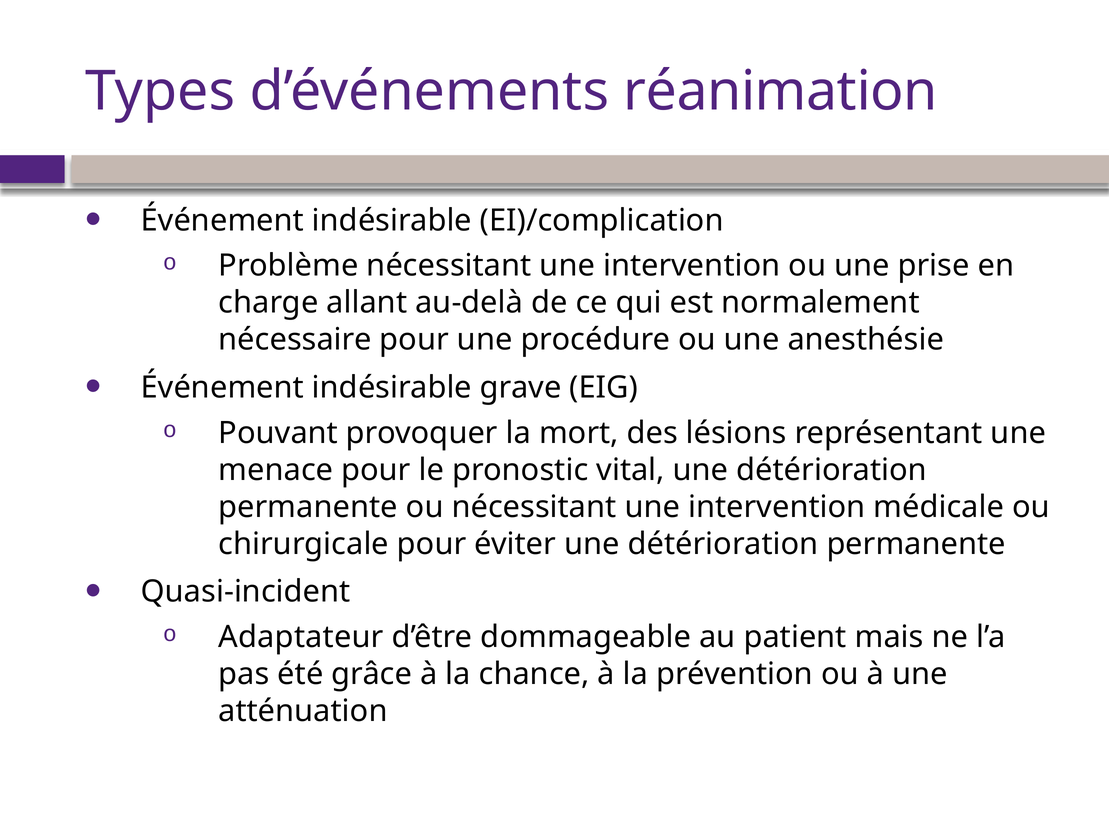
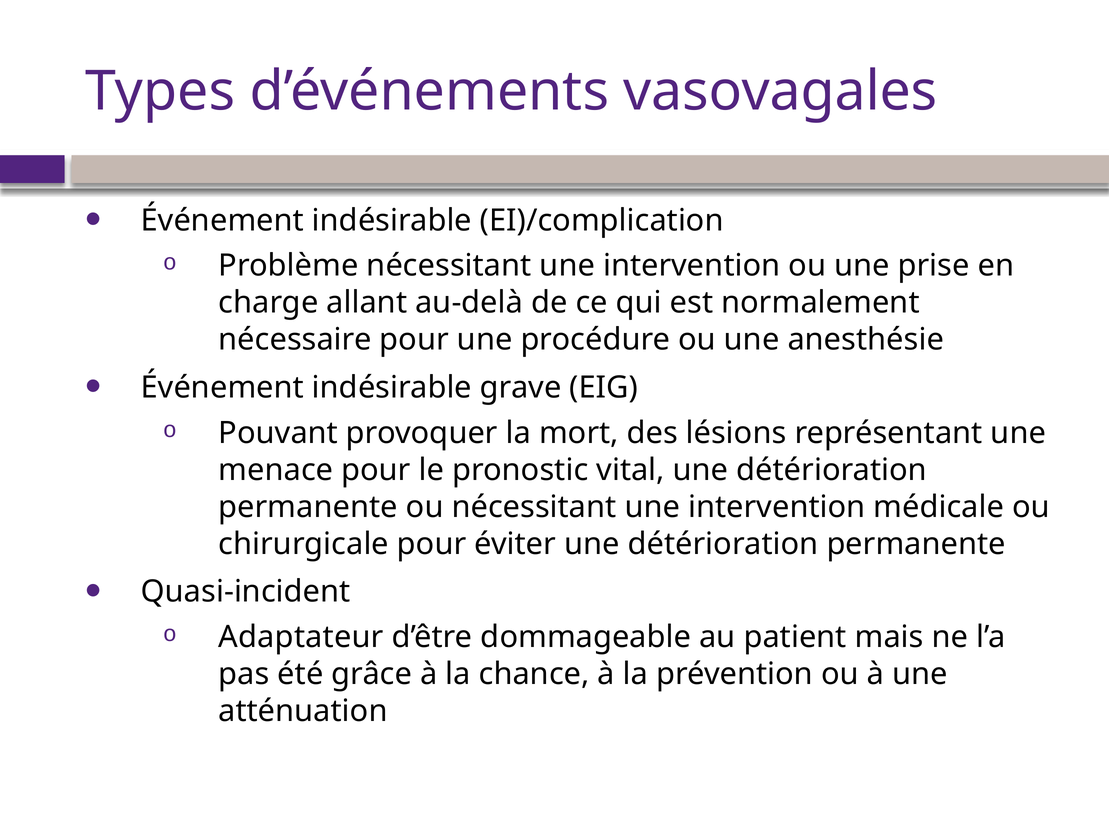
réanimation: réanimation -> vasovagales (780, 92)
